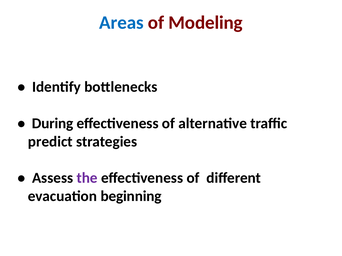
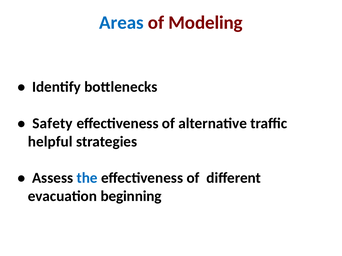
During: During -> Safety (52, 124)
predict: predict -> helpful (50, 142)
the colour: purple -> blue (87, 178)
